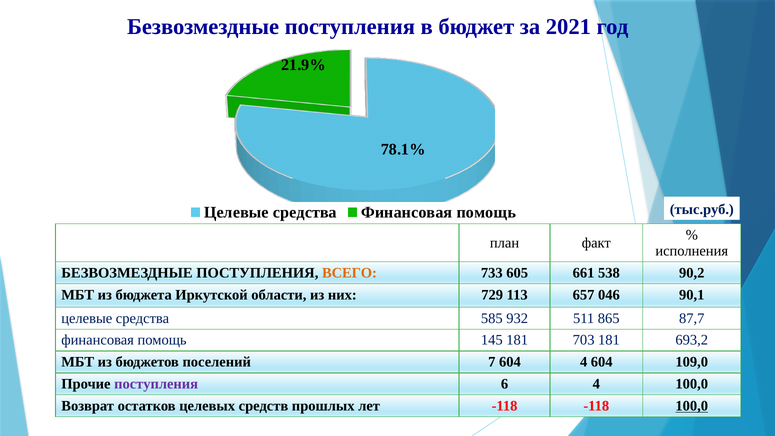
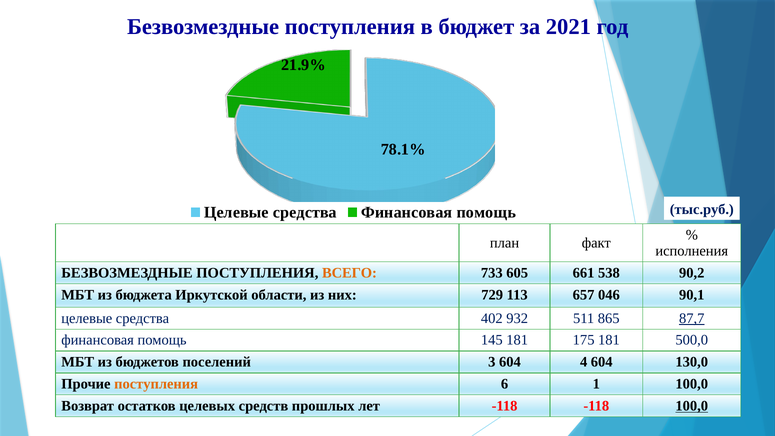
585: 585 -> 402 (492, 318)
87,7 underline: none -> present (692, 318)
703: 703 -> 175 (584, 340)
693,2: 693,2 -> 500,0 (692, 340)
7: 7 -> 3 (492, 362)
109,0: 109,0 -> 130,0 (692, 362)
поступления colour: purple -> orange (156, 384)
6 4: 4 -> 1 (596, 384)
